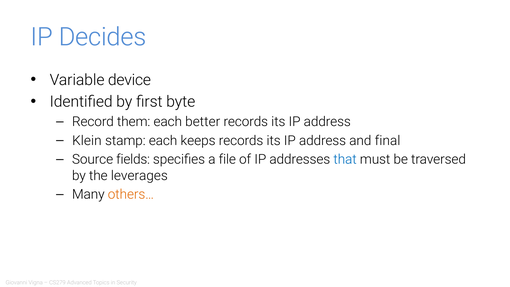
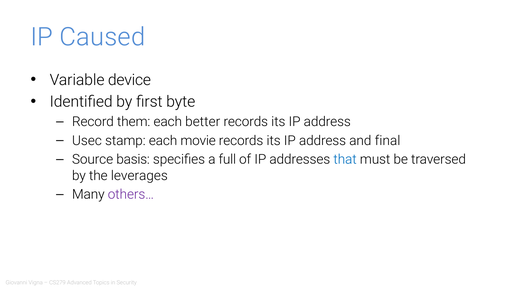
Decides: Decides -> Caused (102, 37)
Klein: Klein -> Usec (87, 141)
keeps: keeps -> movie (198, 141)
fields: fields -> basis (133, 159)
file: file -> full (227, 159)
others… colour: orange -> purple (131, 194)
